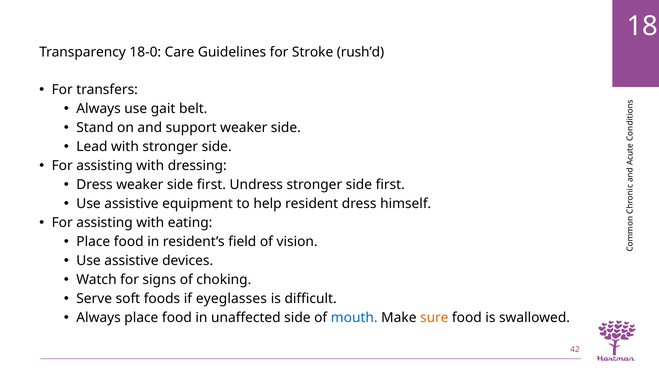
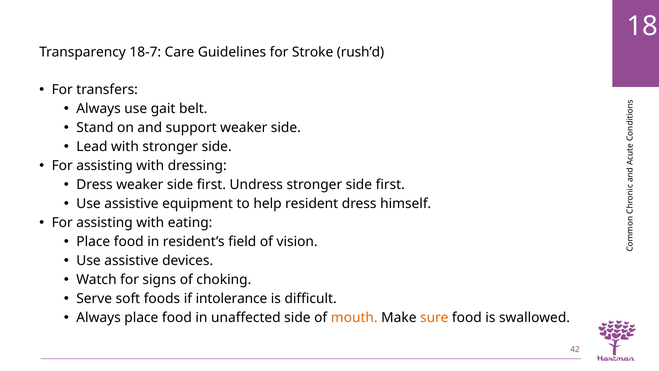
18-0: 18-0 -> 18-7 (145, 52)
eyeglasses: eyeglasses -> intolerance (232, 298)
mouth colour: blue -> orange (354, 317)
